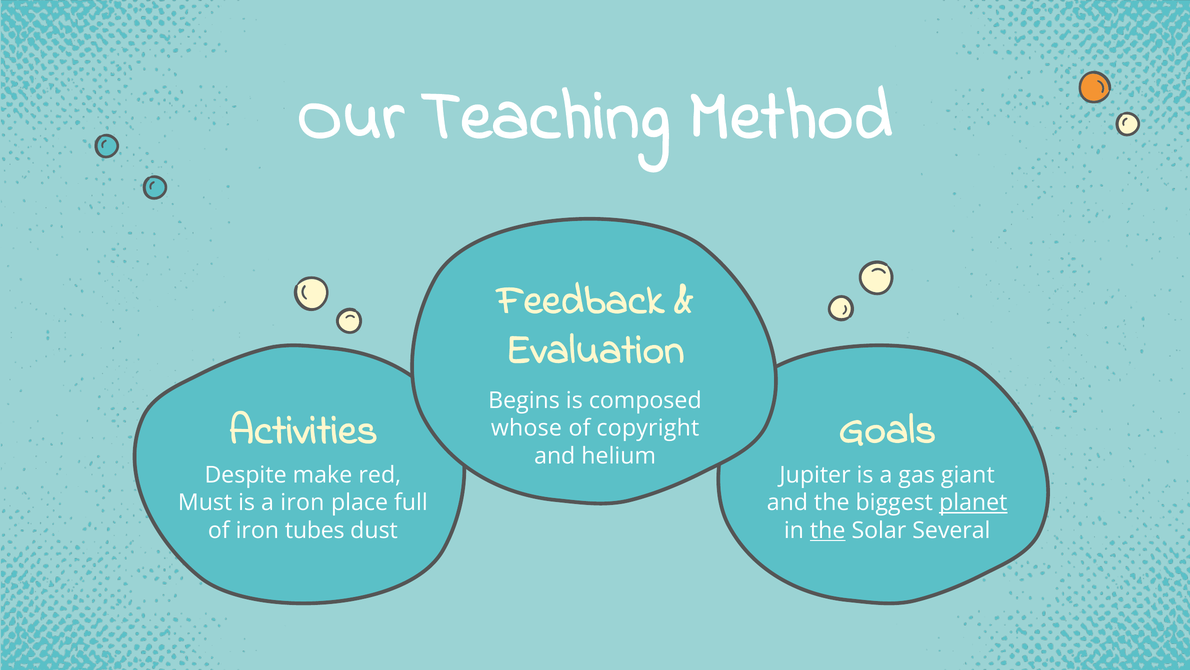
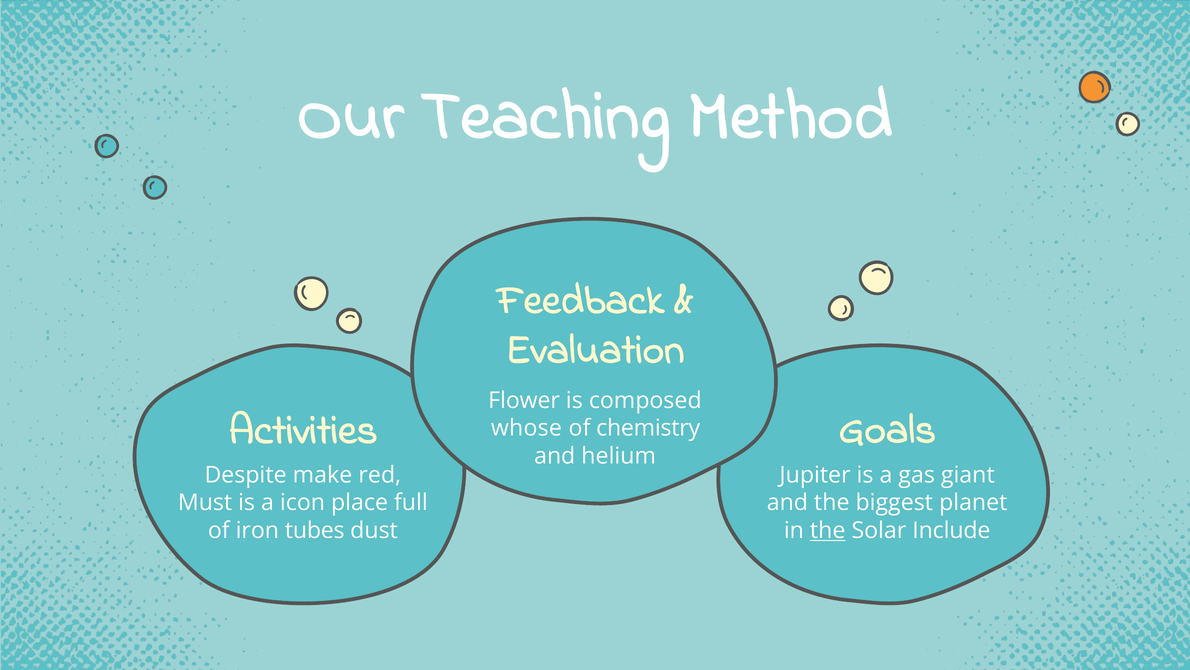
Begins: Begins -> Flower (524, 400)
copyright: copyright -> chemistry (648, 428)
a iron: iron -> icon (303, 502)
planet underline: present -> none (973, 502)
Several: Several -> Include (951, 530)
